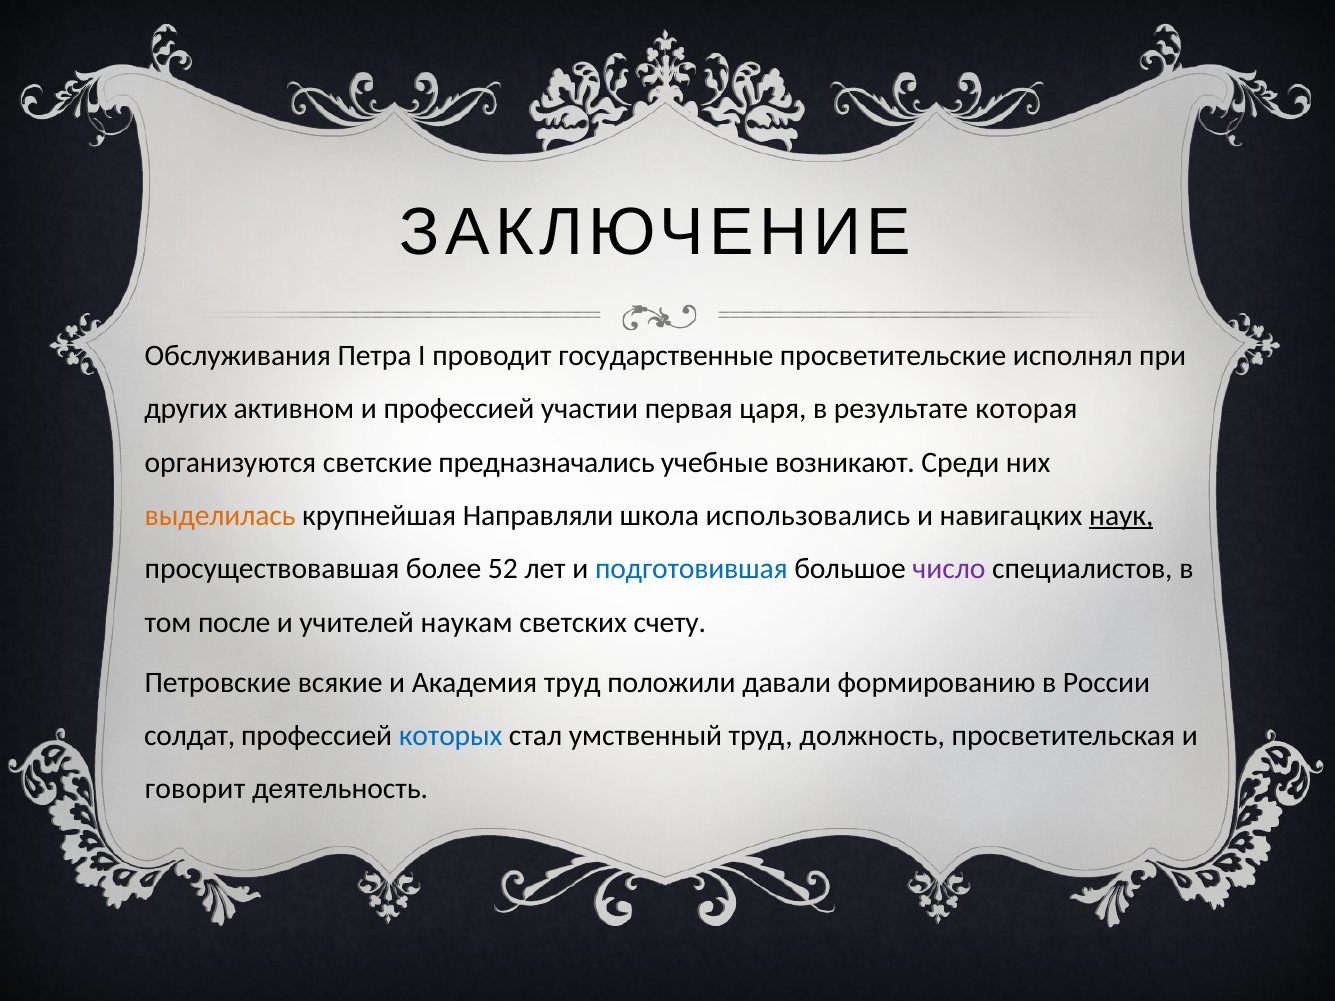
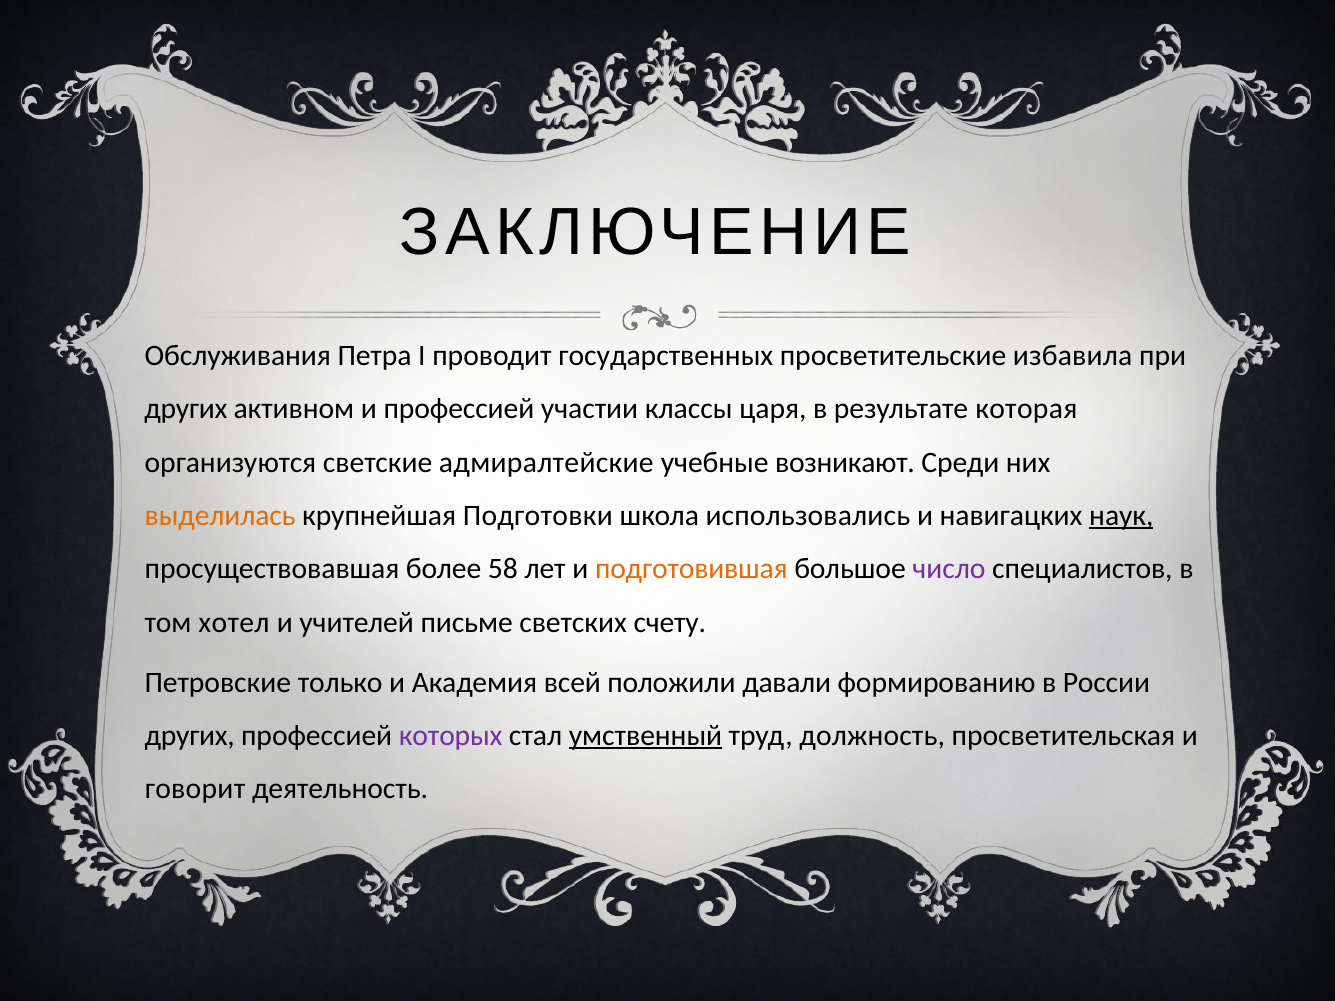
государственные: государственные -> государственных (666, 356)
исполнял: исполнял -> избавила (1073, 356)
первая: первая -> классы (689, 409)
предназначались: предназначались -> адмиралтейские (546, 462)
Направляли: Направляли -> Подготовки (538, 516)
52: 52 -> 58 (503, 569)
подготовившая colour: blue -> orange (691, 569)
после: после -> хотел (234, 622)
наукам: наукам -> письме (467, 622)
всякие: всякие -> только (340, 682)
Академия труд: труд -> всей (572, 682)
солдат: солдат -> других (190, 736)
которых colour: blue -> purple (451, 736)
умственный underline: none -> present (646, 736)
